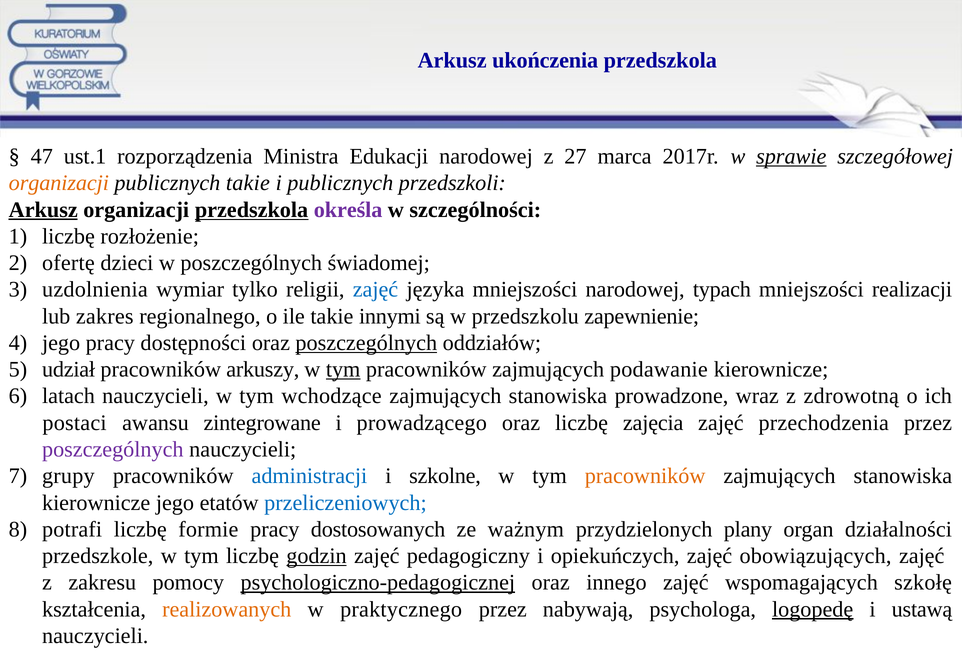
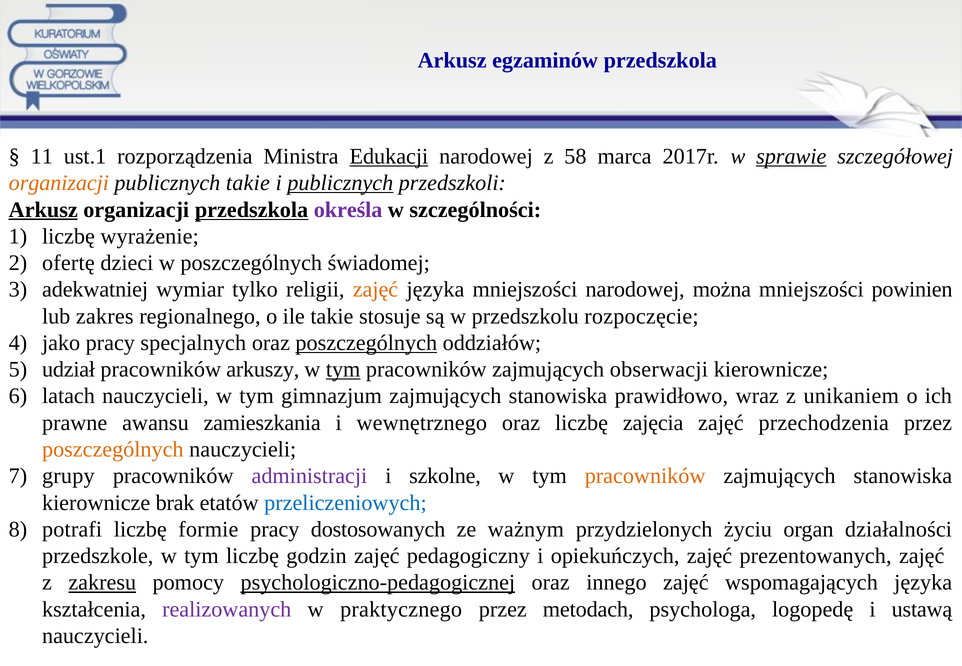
ukończenia: ukończenia -> egzaminów (545, 60)
47: 47 -> 11 (42, 156)
Edukacji underline: none -> present (389, 156)
27: 27 -> 58 (575, 156)
publicznych underline: none -> present (340, 183)
rozłożenie: rozłożenie -> wyrażenie (150, 236)
uzdolnienia: uzdolnienia -> adekwatniej (95, 290)
zajęć colour: blue -> orange (375, 290)
typach: typach -> można (722, 290)
realizacji: realizacji -> powinien (912, 290)
innymi: innymi -> stosuje (390, 316)
zapewnienie: zapewnienie -> rozpoczęcie (641, 316)
jego: jego -> jako (61, 343)
dostępności: dostępności -> specjalnych (193, 343)
podawanie: podawanie -> obserwacji (659, 370)
wchodzące: wchodzące -> gimnazjum (332, 396)
prowadzone: prowadzone -> prawidłowo (671, 396)
zdrowotną: zdrowotną -> unikaniem (851, 396)
postaci: postaci -> prawne (75, 423)
zintegrowane: zintegrowane -> zamieszkania (262, 423)
prowadzącego: prowadzącego -> wewnętrznego (422, 423)
poszczególnych colour: purple -> orange (113, 449)
administracji colour: blue -> purple (309, 476)
kierownicze jego: jego -> brak (175, 503)
plany: plany -> życiu (748, 529)
godzin underline: present -> none (316, 556)
obowiązujących: obowiązujących -> prezentowanych (816, 556)
zakresu underline: none -> present (102, 583)
wspomagających szkołę: szkołę -> języka (923, 583)
realizowanych colour: orange -> purple (227, 609)
nabywają: nabywają -> metodach (588, 609)
logopedę underline: present -> none (813, 609)
